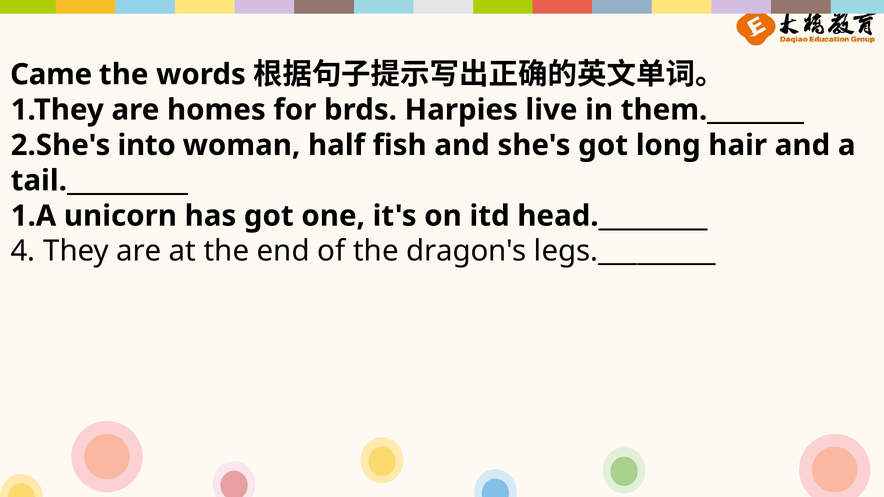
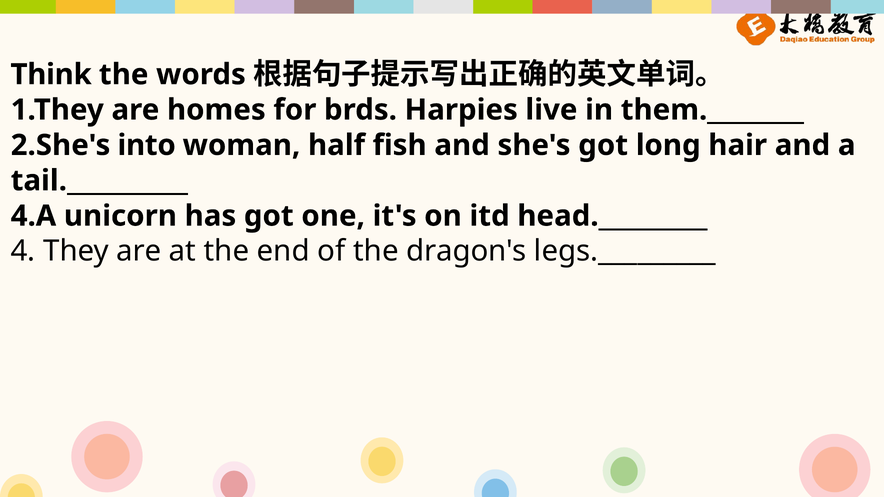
Came: Came -> Think (51, 75)
1.A: 1.A -> 4.A (33, 216)
